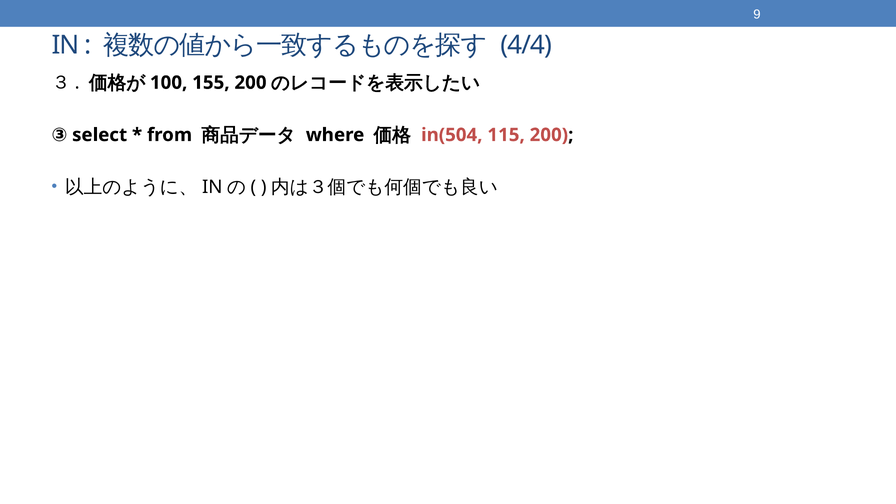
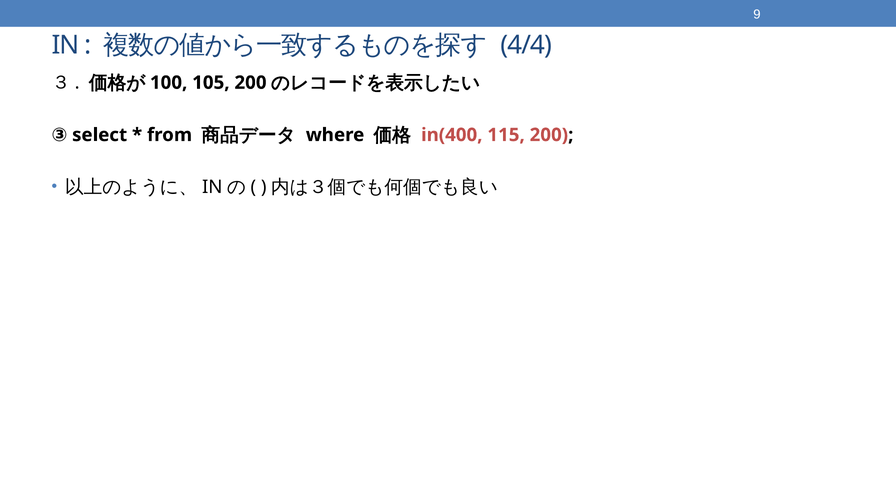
155: 155 -> 105 (211, 83)
in(504: in(504 -> in(400 (452, 135)
